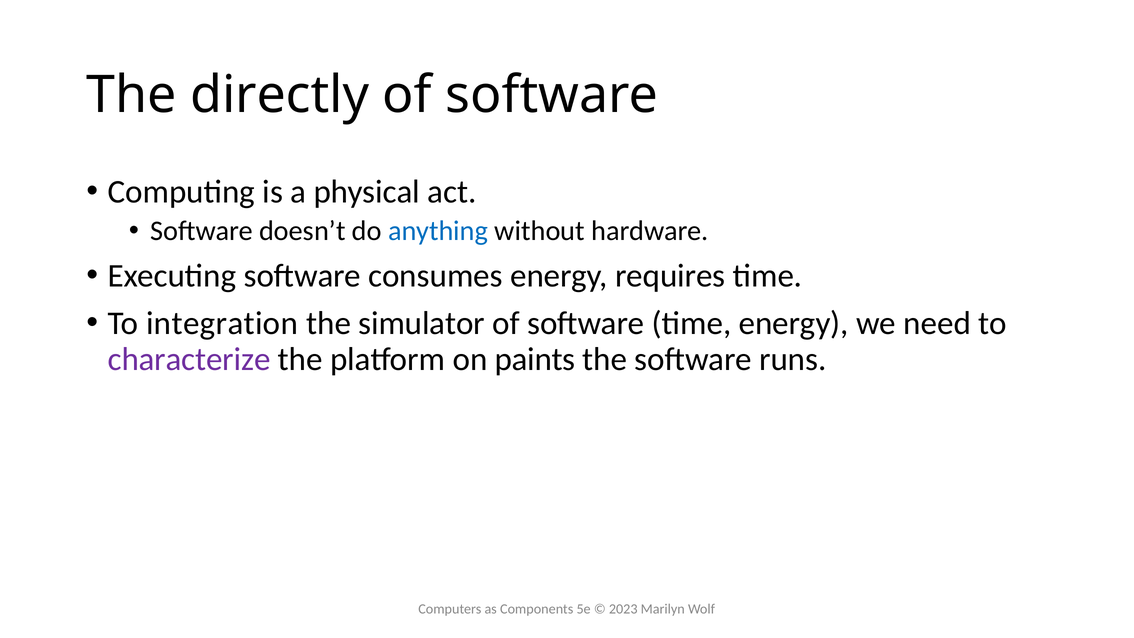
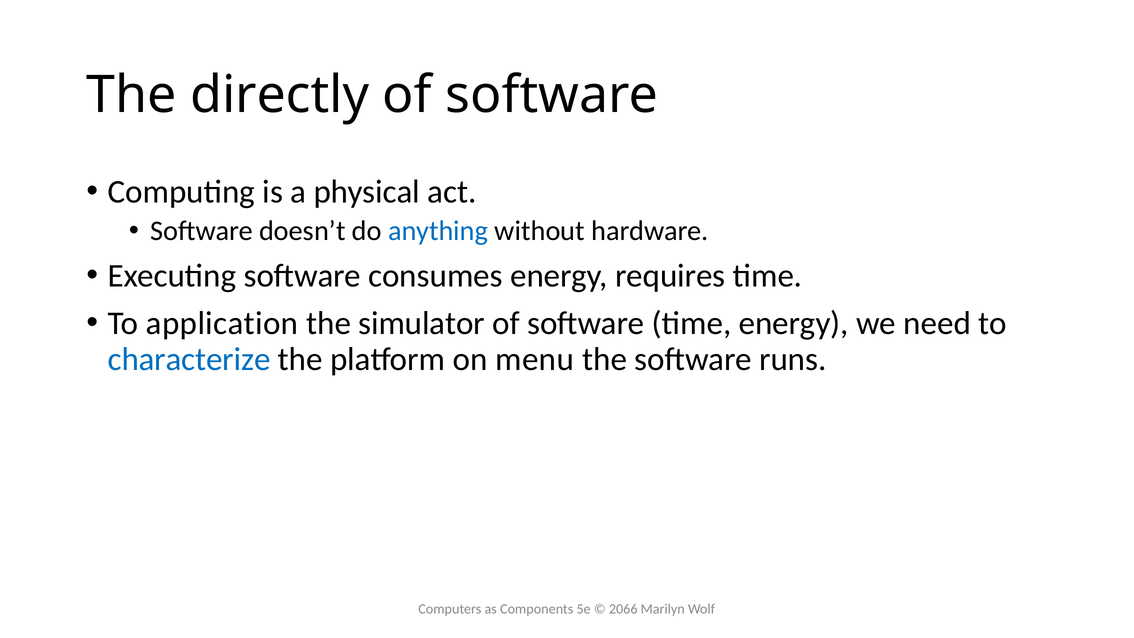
integration: integration -> application (222, 323)
characterize colour: purple -> blue (189, 359)
paints: paints -> menu (535, 359)
2023: 2023 -> 2066 (623, 609)
